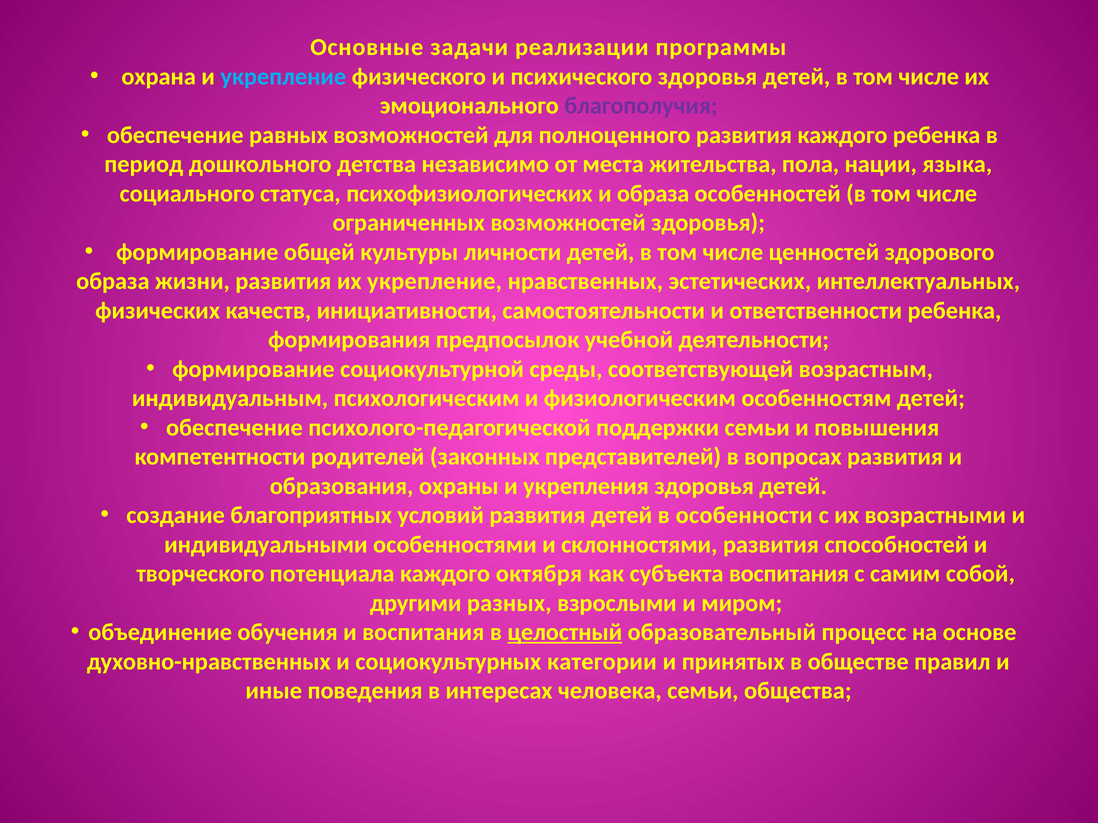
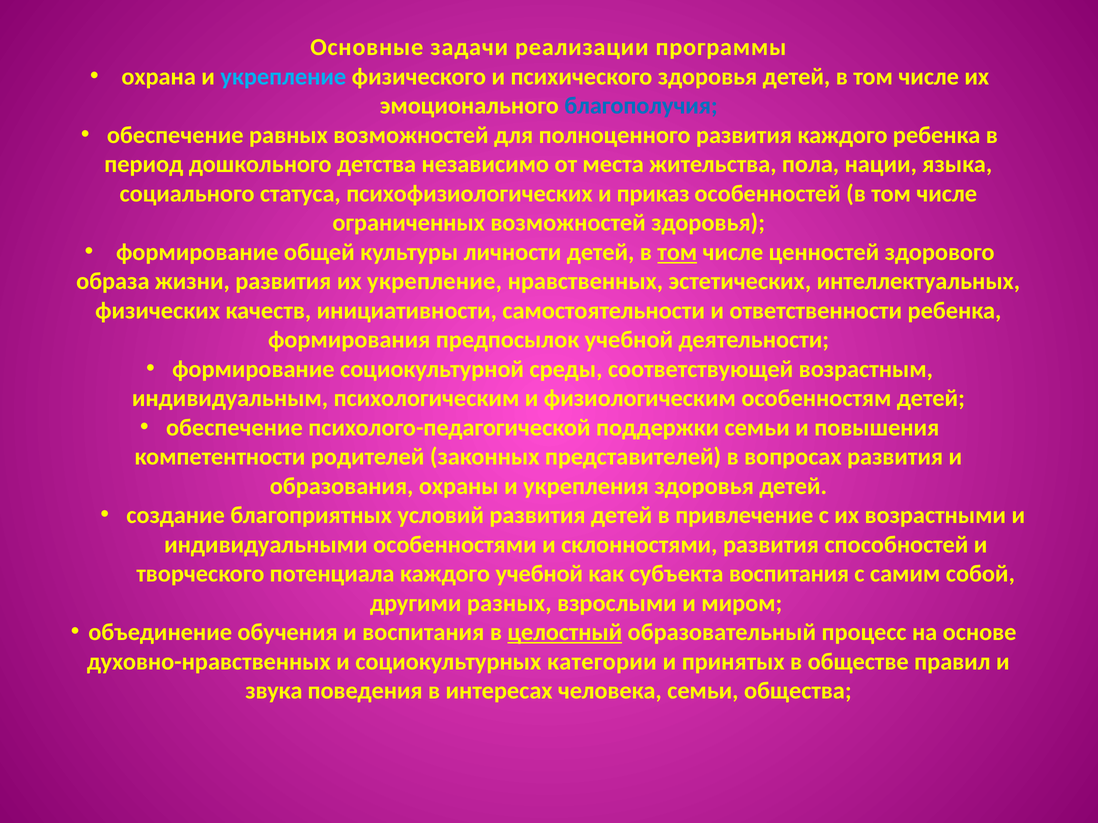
благополучия colour: purple -> blue (641, 106)
и образа: образа -> приказ (653, 194)
том underline: none -> present (677, 252)
особенности: особенности -> привлечение (744, 516)
каждого октября: октября -> учебной (539, 574)
иные: иные -> звука (274, 691)
